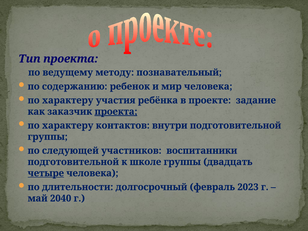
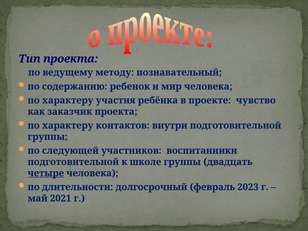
задание: задание -> чувство (256, 100)
проекта underline: present -> none (116, 112)
2040: 2040 -> 2021 (61, 198)
